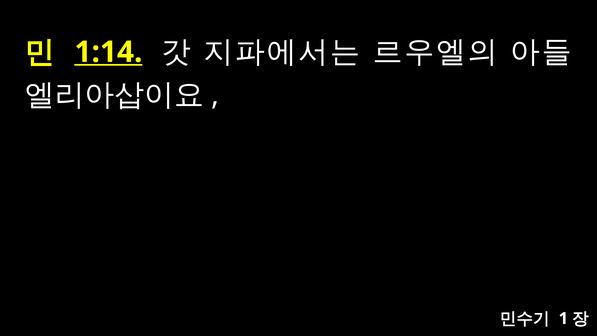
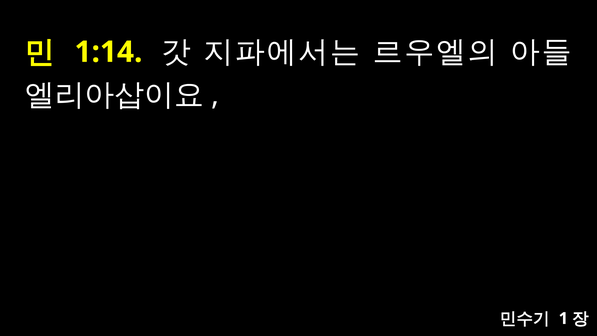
1:14 underline: present -> none (108, 52)
